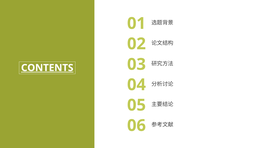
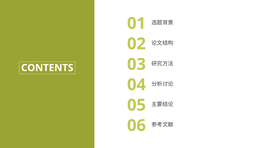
CONTENTS underline: present -> none (47, 68)
